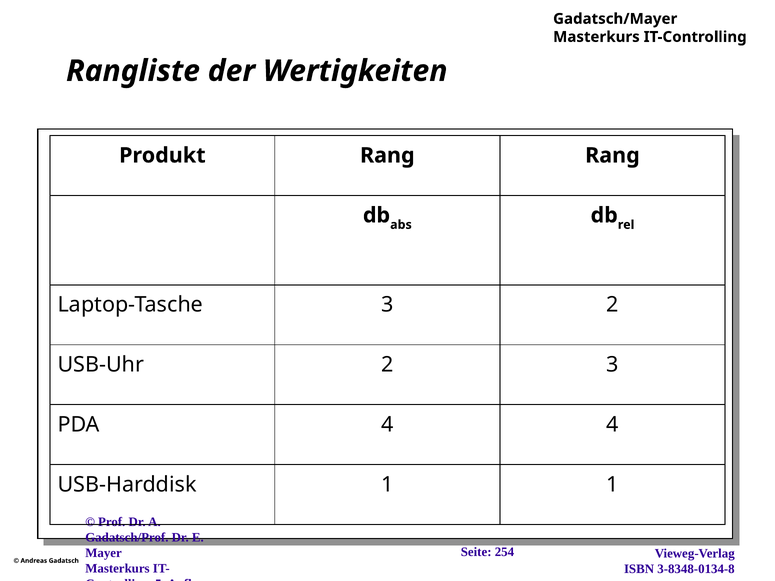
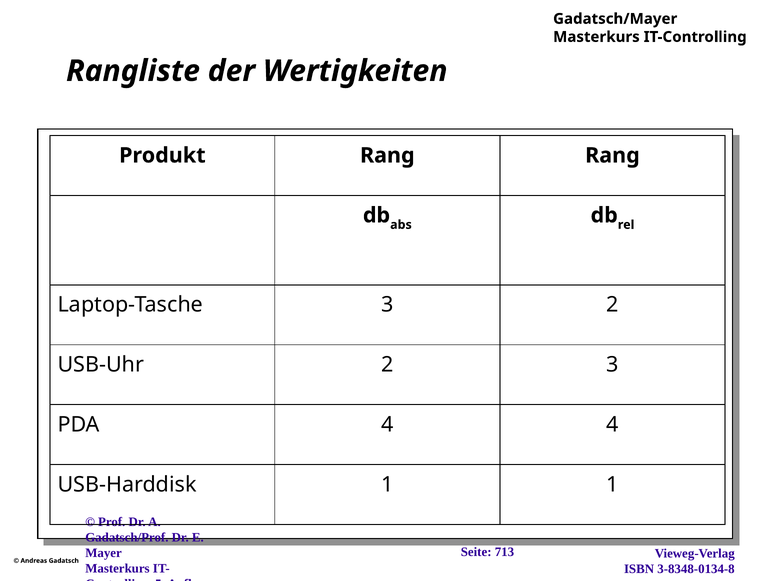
254: 254 -> 713 (504, 552)
